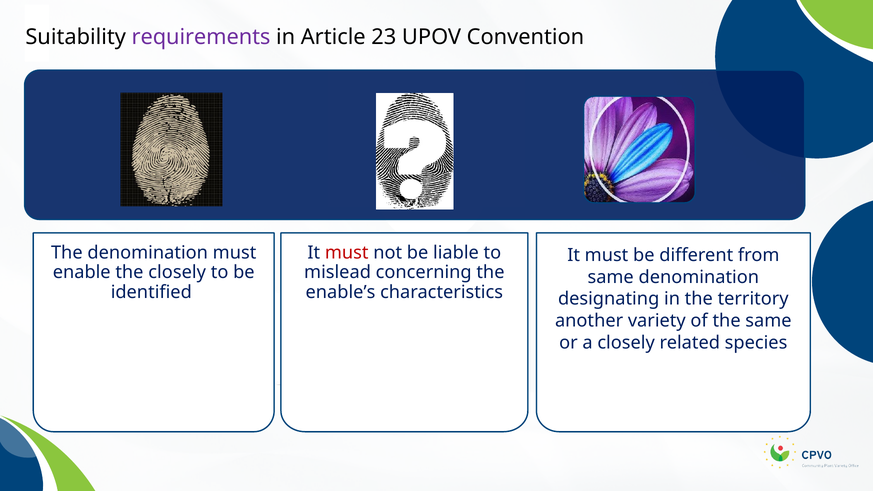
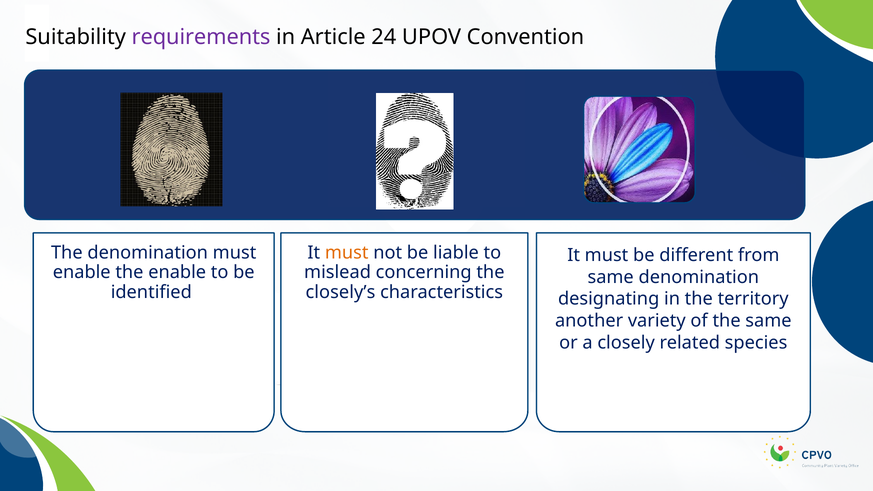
23: 23 -> 24 (384, 37)
must colour: red -> orange (347, 253)
the closely: closely -> enable (177, 272)
enable’s: enable’s -> closely’s (340, 292)
